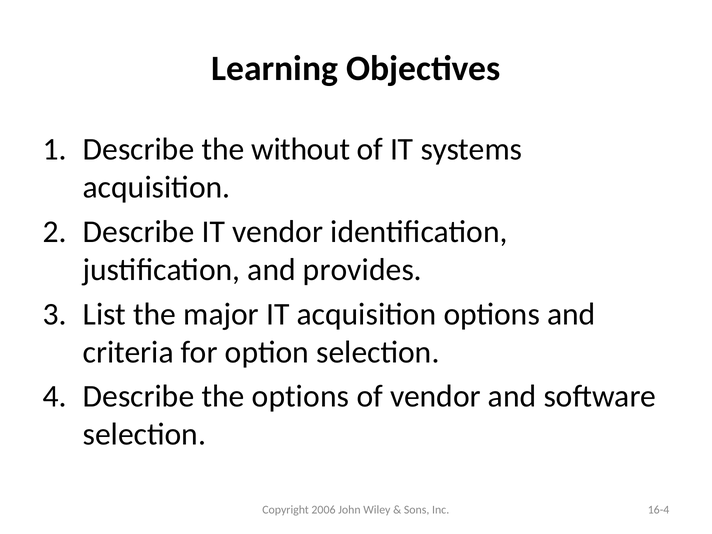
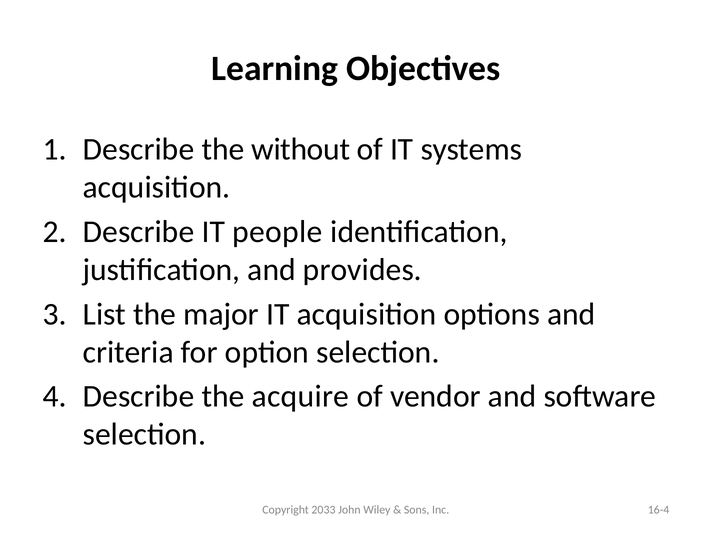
IT vendor: vendor -> people (278, 232)
the options: options -> acquire (300, 396)
2006: 2006 -> 2033 (324, 510)
